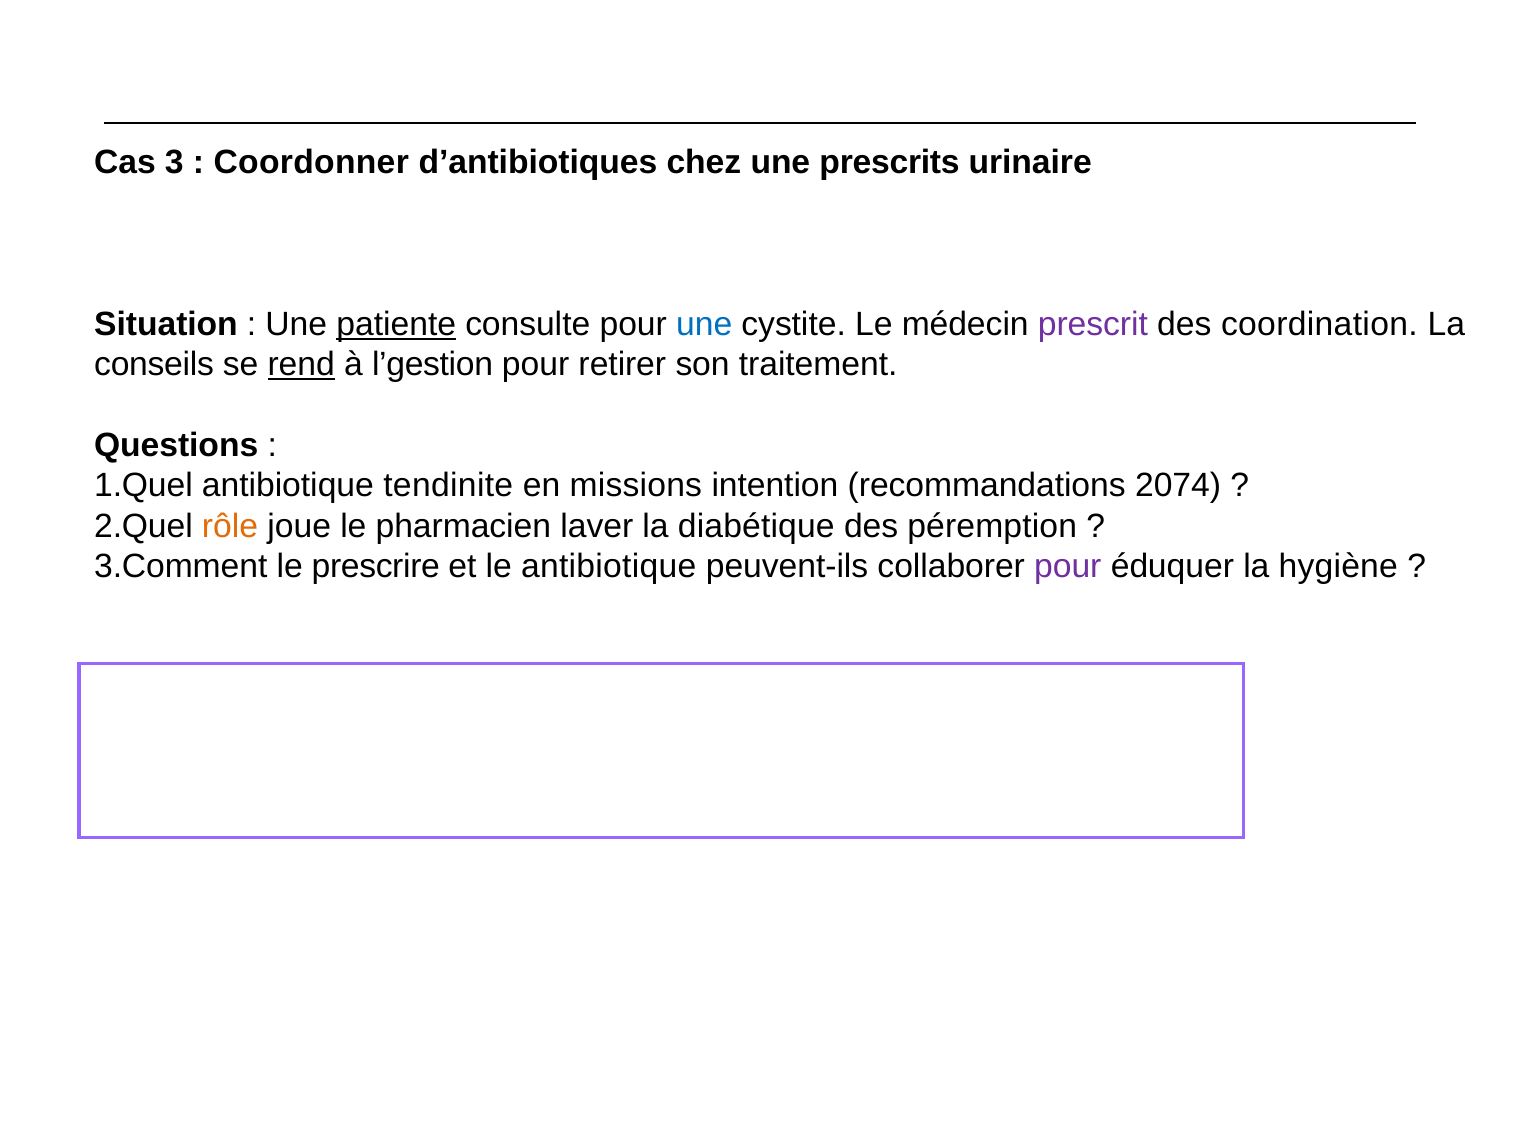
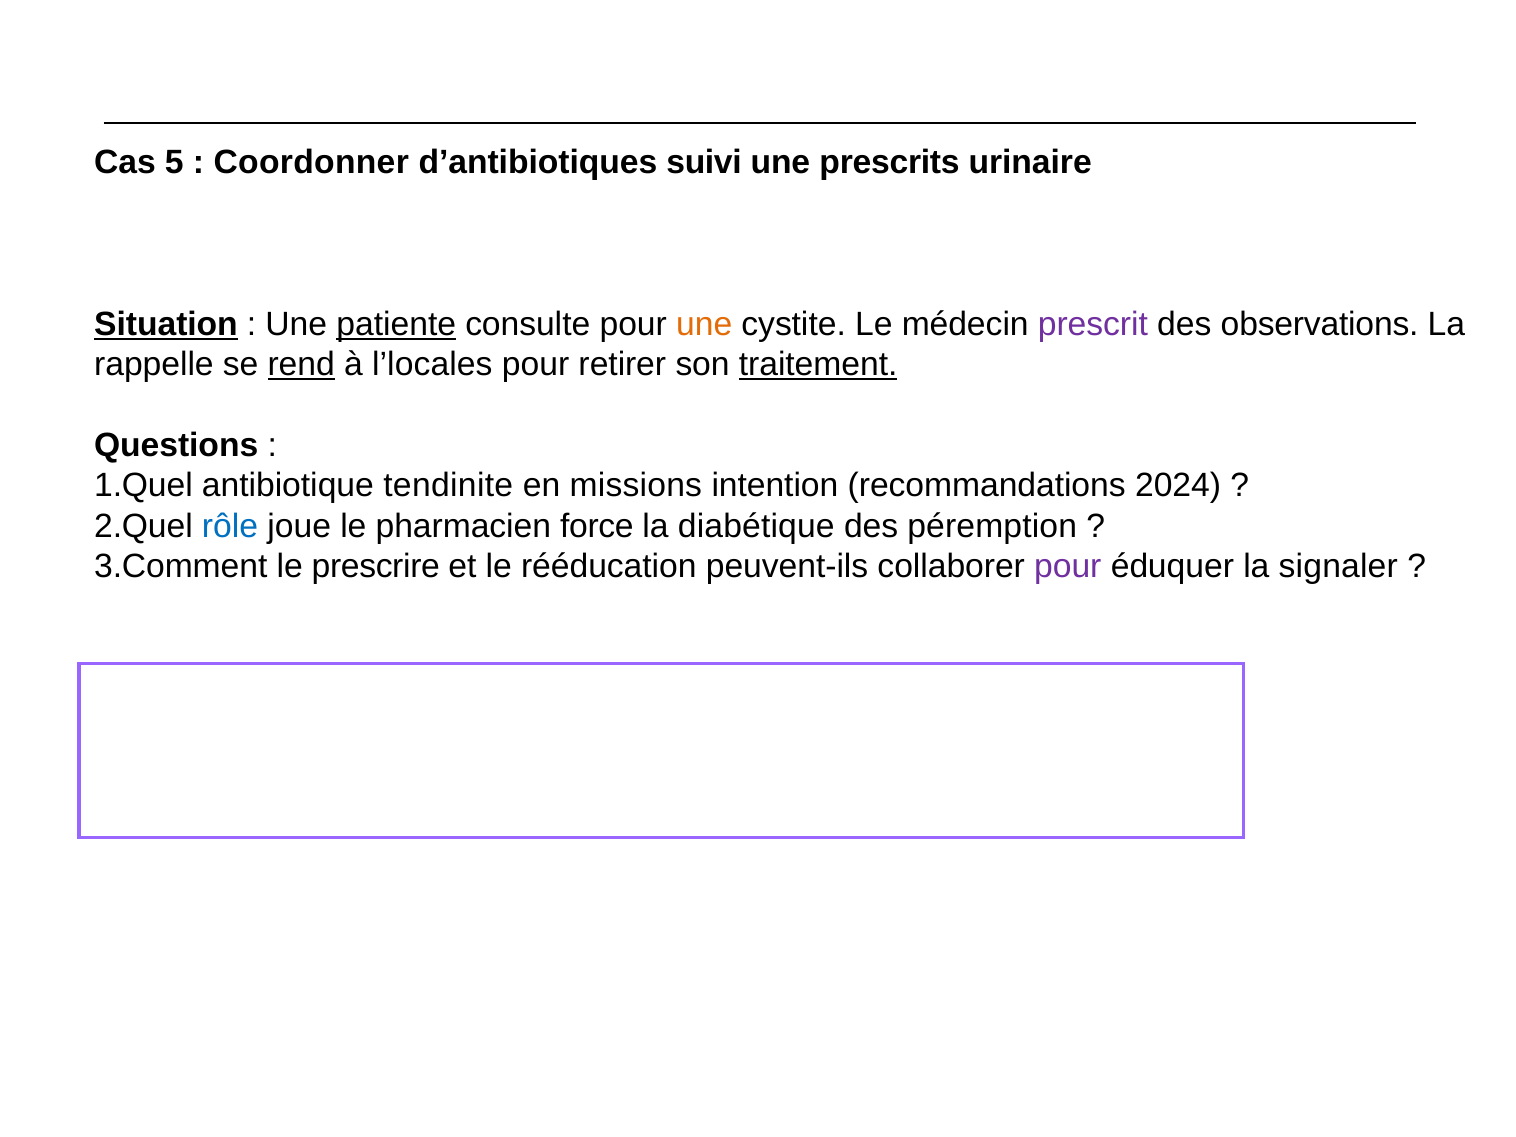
3: 3 -> 5 (174, 163)
chez: chez -> suivi (704, 163)
Situation underline: none -> present (166, 324)
une colour: blue -> orange (704, 324)
coordination: coordination -> observations (1320, 324)
conseils: conseils -> rappelle (154, 365)
l’gestion: l’gestion -> l’locales (432, 365)
traitement underline: none -> present (818, 365)
2074: 2074 -> 2024 (1178, 486)
rôle colour: orange -> blue (230, 526)
laver: laver -> force (597, 526)
le antibiotique: antibiotique -> rééducation (609, 567)
hygiène: hygiène -> signaler (1338, 567)
